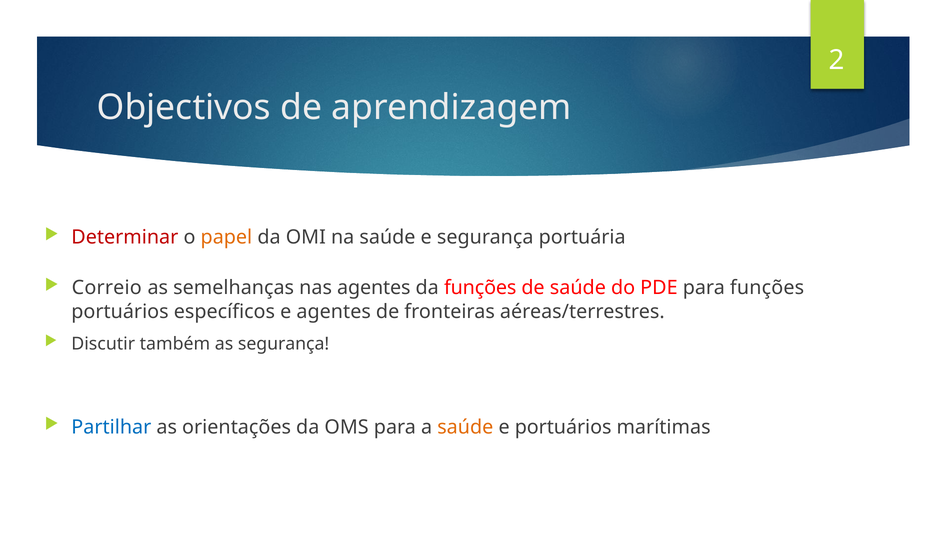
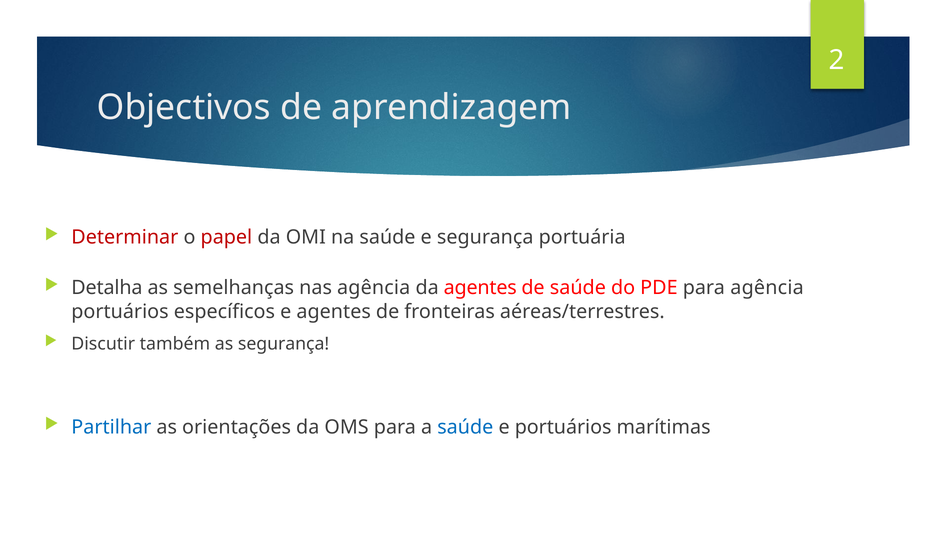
papel colour: orange -> red (226, 237)
Correio: Correio -> Detalha (107, 288)
nas agentes: agentes -> agência (374, 288)
da funções: funções -> agentes (480, 288)
para funções: funções -> agência (767, 288)
saúde colour: orange -> blue (465, 427)
